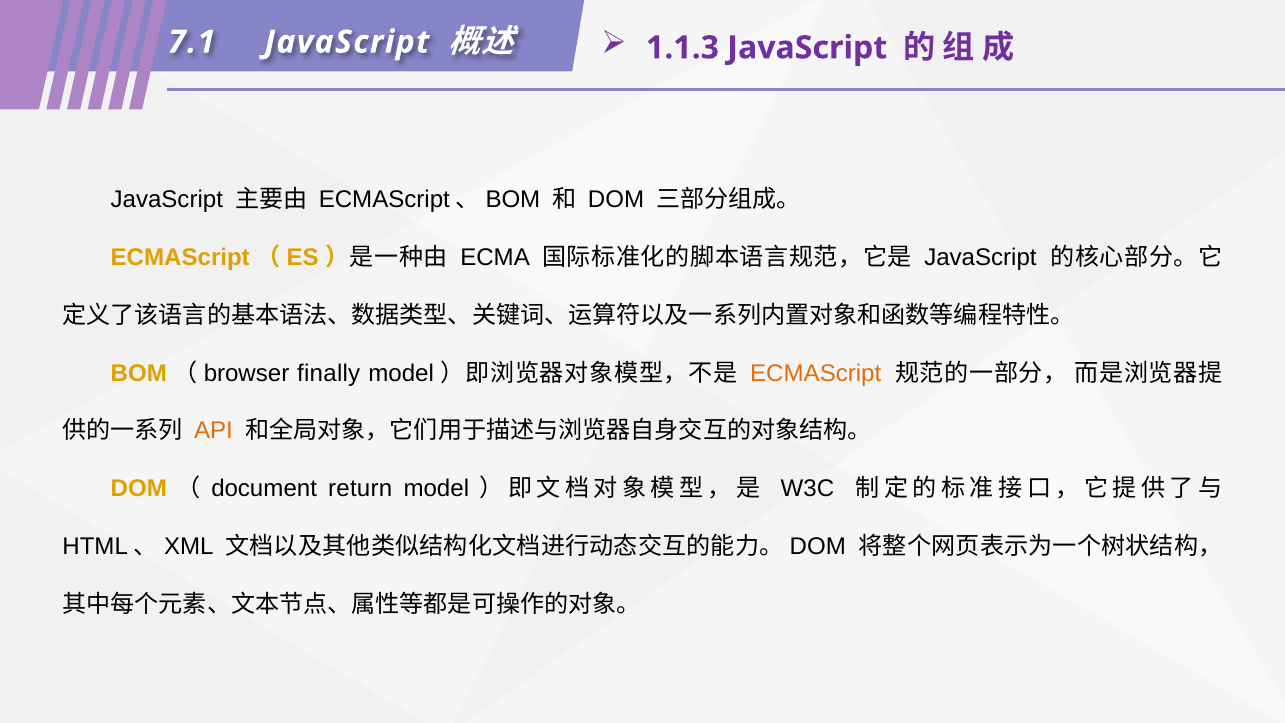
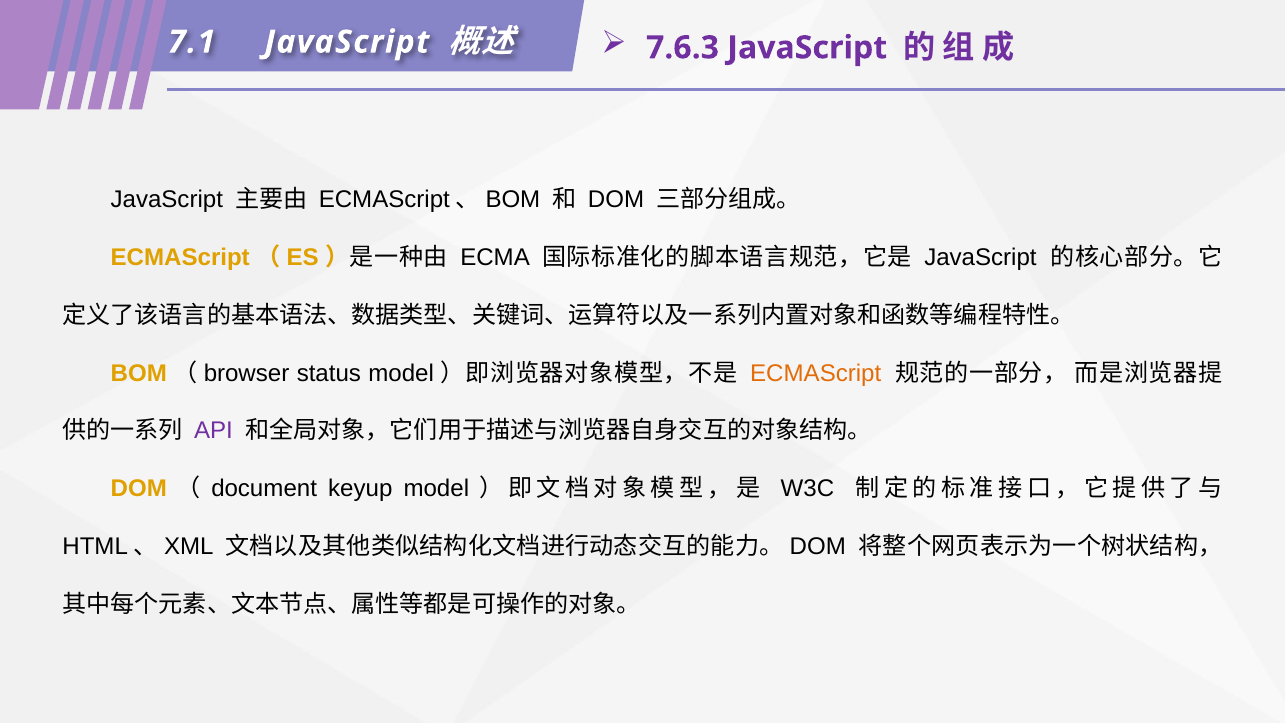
1.1.3: 1.1.3 -> 7.6.3 (683, 48)
finally: finally -> status (329, 373)
API colour: orange -> purple (213, 431)
return: return -> keyup (360, 489)
